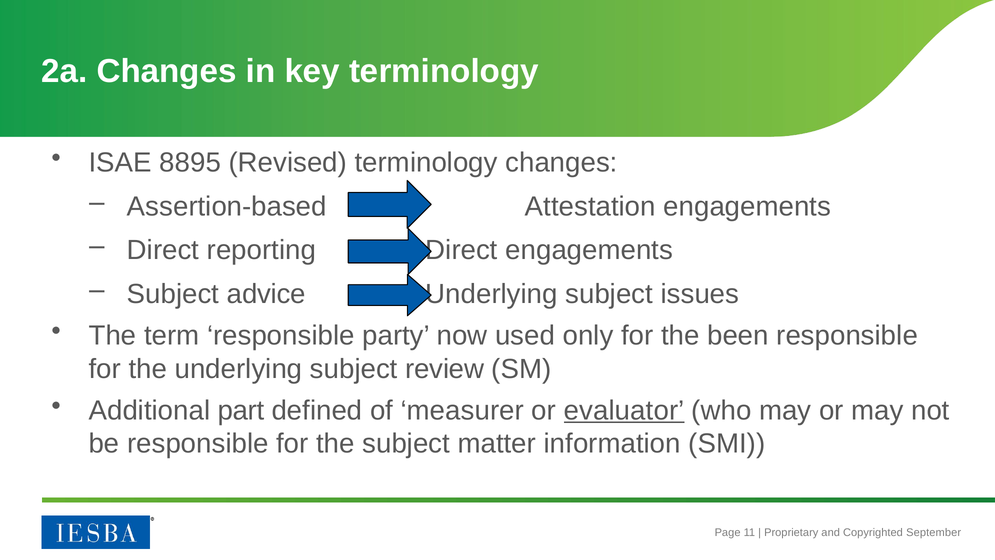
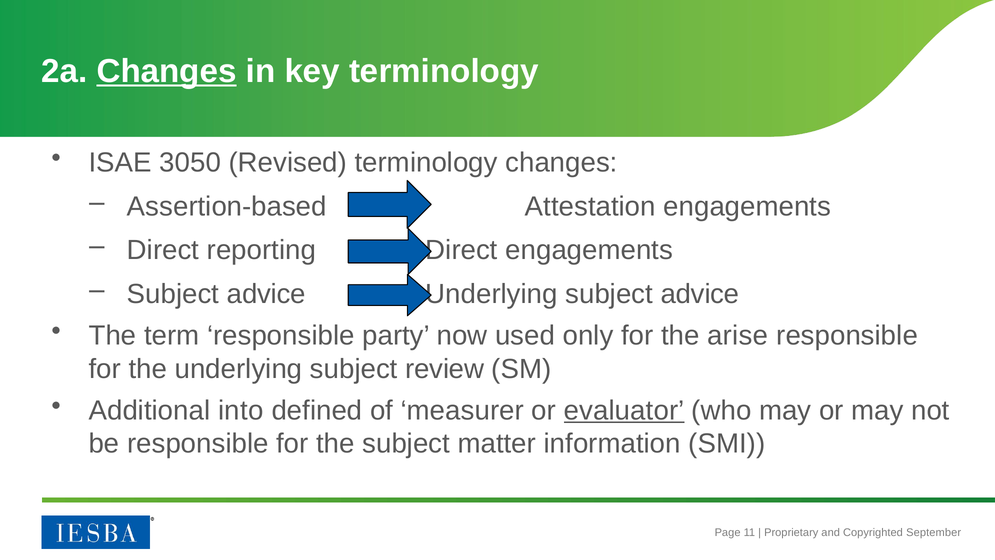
Changes underline: none -> present (167, 71)
8895: 8895 -> 3050 (190, 162)
Underlying subject issues: issues -> advice (700, 294)
been: been -> arise (738, 336)
part: part -> into (241, 410)
